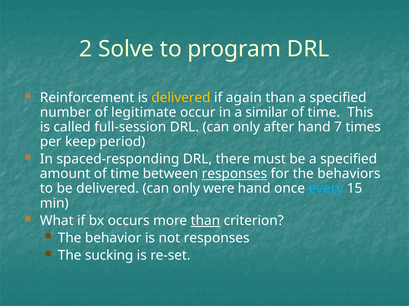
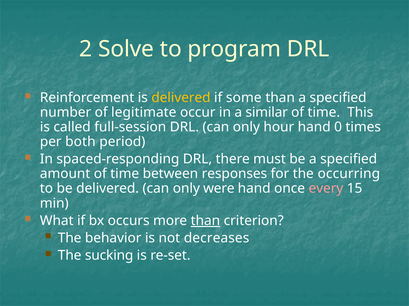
again: again -> some (244, 98)
after: after -> hour (279, 127)
7: 7 -> 0 (338, 127)
keep: keep -> both (80, 142)
responses underline: present -> none (234, 174)
behaviors: behaviors -> occurring (349, 174)
every colour: light blue -> pink (326, 189)
not responses: responses -> decreases (217, 239)
